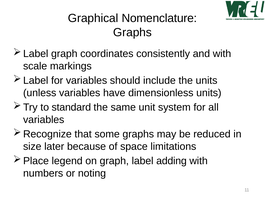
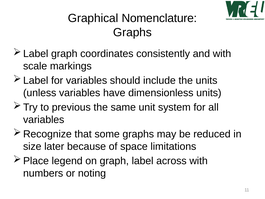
standard: standard -> previous (71, 107)
adding: adding -> across (171, 161)
